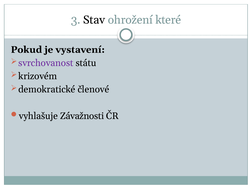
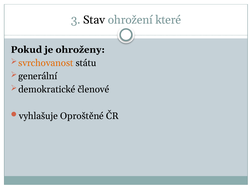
vystavení: vystavení -> ohroženy (80, 50)
svrchovanost colour: purple -> orange (46, 63)
krizovém: krizovém -> generální (38, 76)
Závažnosti: Závažnosti -> Oproštěné (82, 116)
